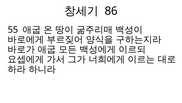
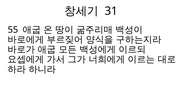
86: 86 -> 31 (111, 11)
